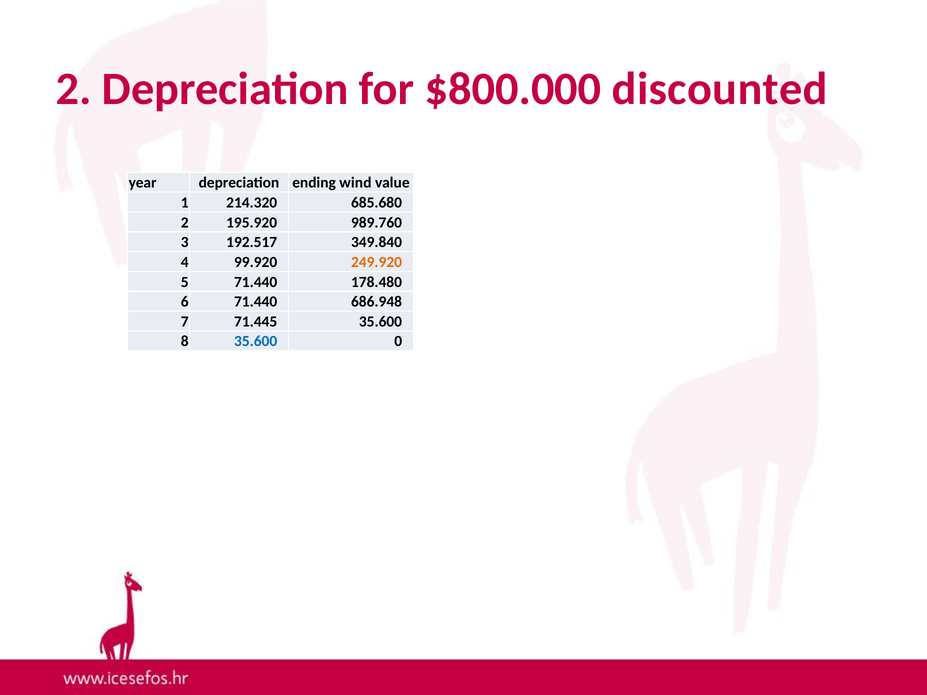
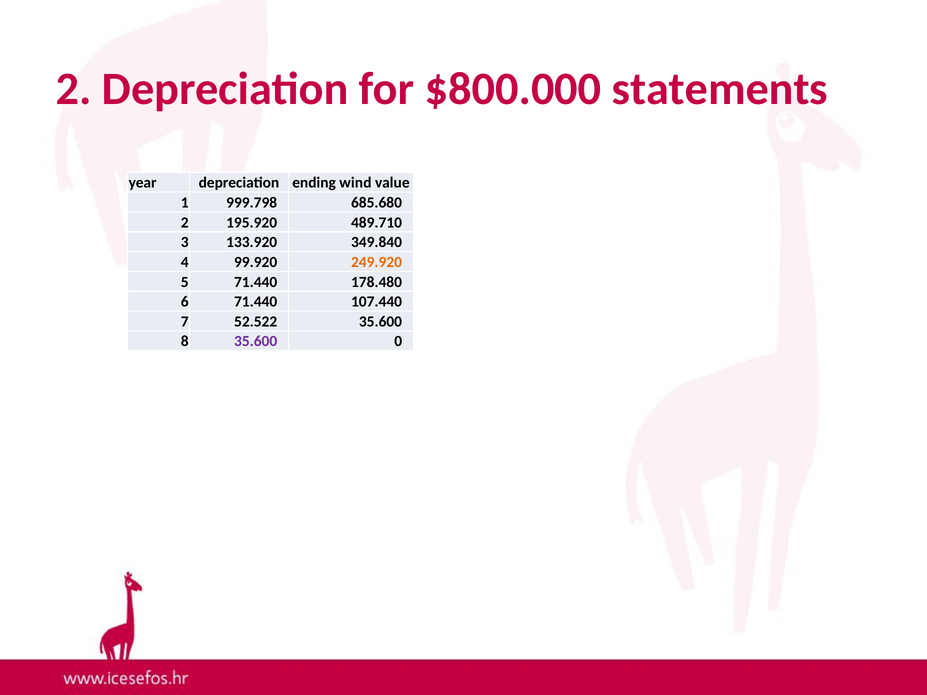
discounted: discounted -> statements (720, 89)
214.320: 214.320 -> 999.798 (252, 203)
989.760: 989.760 -> 489.710 (377, 223)
192.517: 192.517 -> 133.920 (252, 242)
686.948: 686.948 -> 107.440 (377, 302)
71.445: 71.445 -> 52.522 (256, 322)
35.600 colour: blue -> purple (256, 342)
